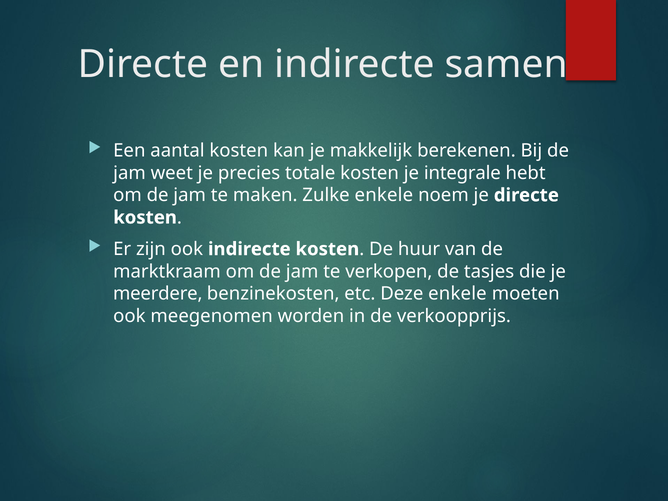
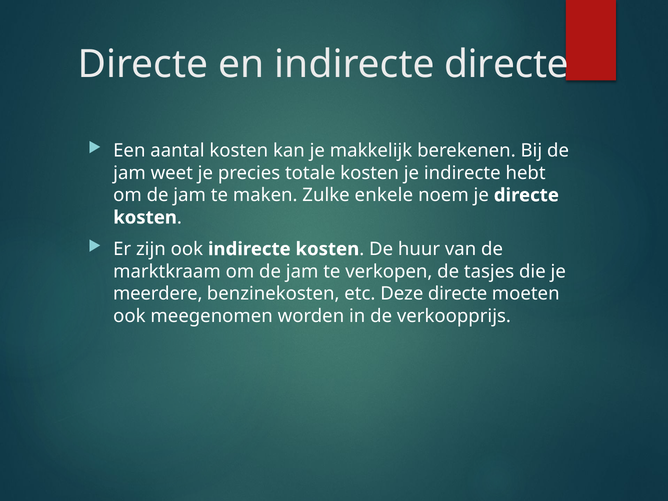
indirecte samen: samen -> directe (506, 64)
je integrale: integrale -> indirecte (462, 173)
Deze enkele: enkele -> directe (458, 294)
